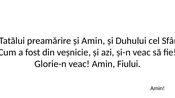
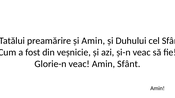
Amin Fiului: Fiului -> Sfânt (129, 64)
